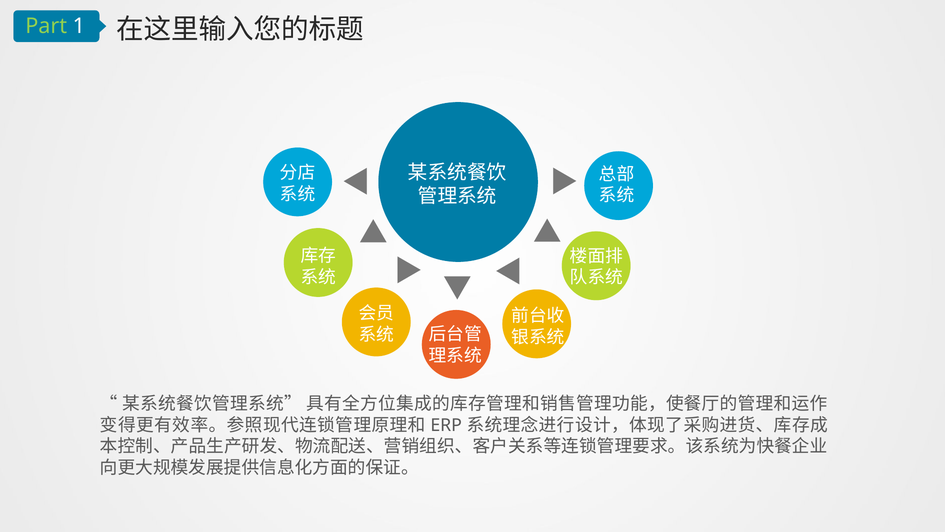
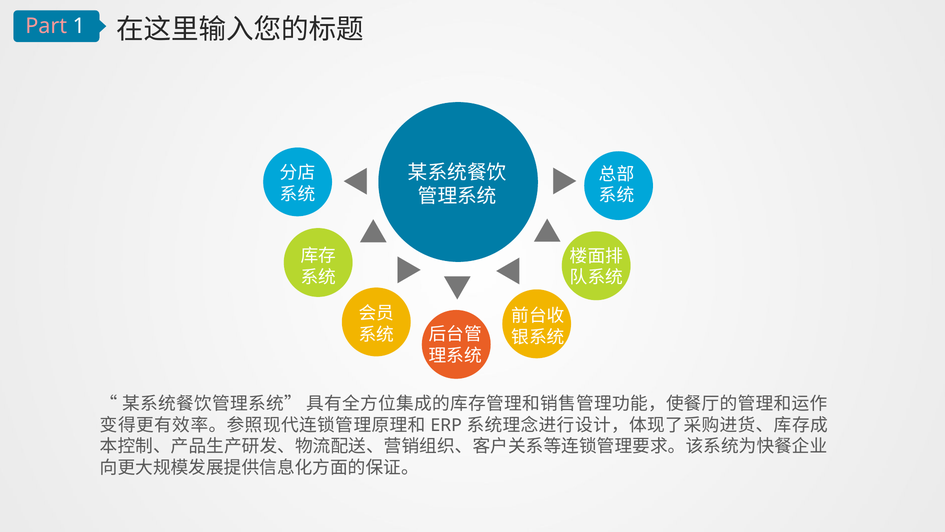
Part colour: light green -> pink (46, 26)
